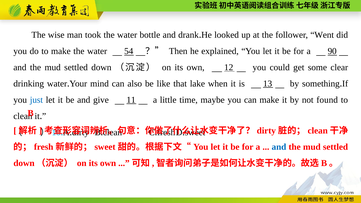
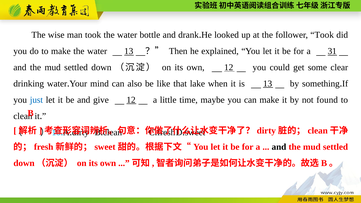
follower Went: Went -> Took (322, 35)
water 54: 54 -> 13 (129, 51)
90: 90 -> 31 (332, 51)
give 11: 11 -> 12 (131, 100)
and colour: blue -> black (279, 147)
